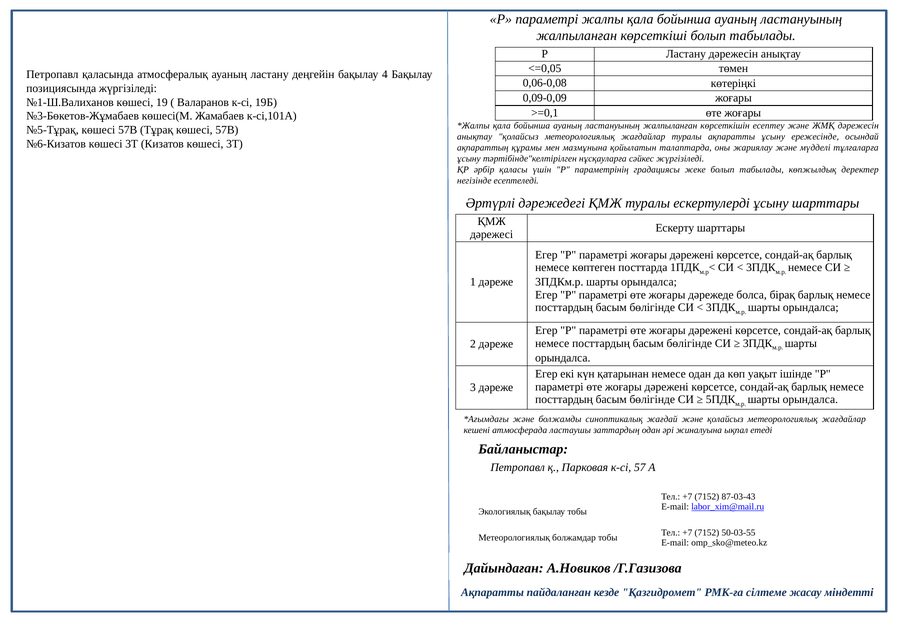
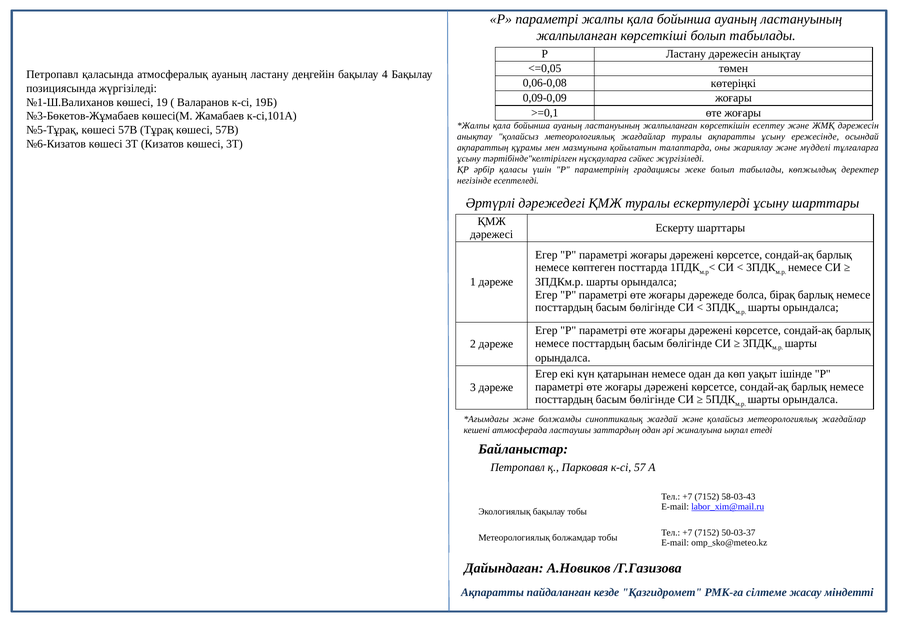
87-03-43: 87-03-43 -> 58-03-43 (738, 496)
50-03-55: 50-03-55 -> 50-03-37 (738, 532)
